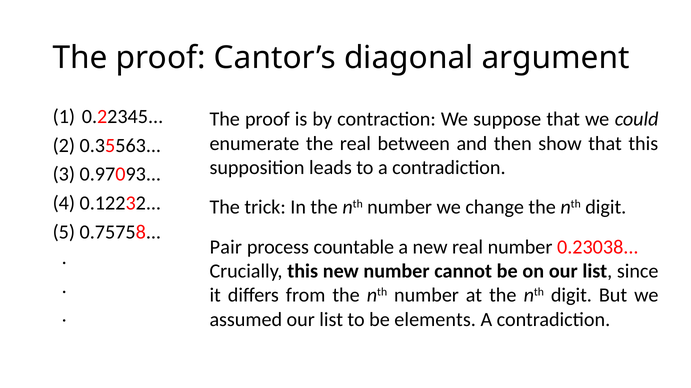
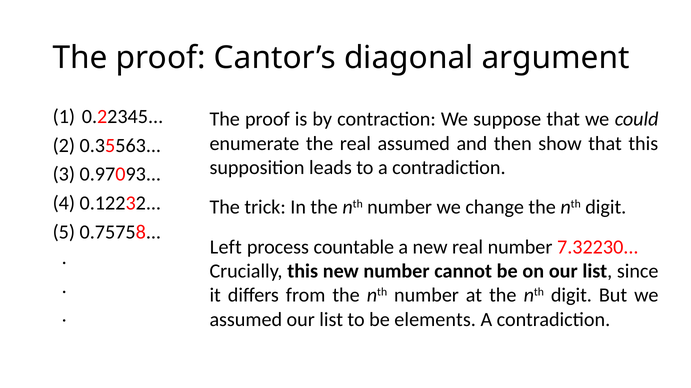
real between: between -> assumed (414, 144)
Pair: Pair -> Left (226, 247)
0.23038: 0.23038 -> 7.32230 (598, 247)
